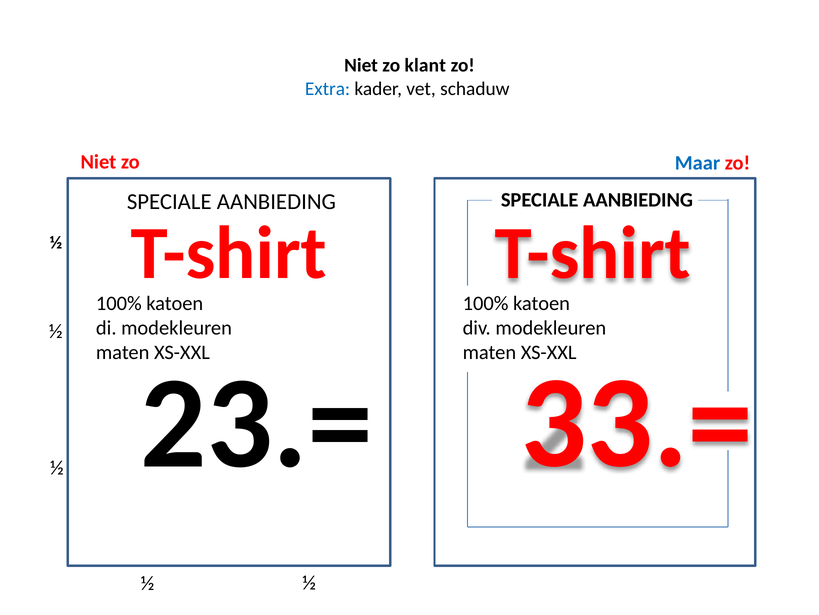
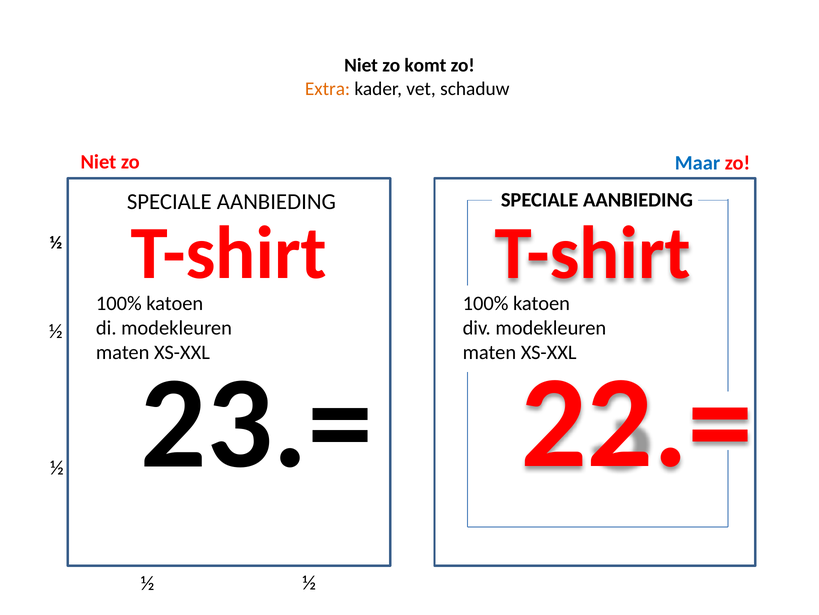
klant: klant -> komt (425, 66)
Extra colour: blue -> orange (328, 89)
33.=: 33.= -> 22.= (637, 423)
